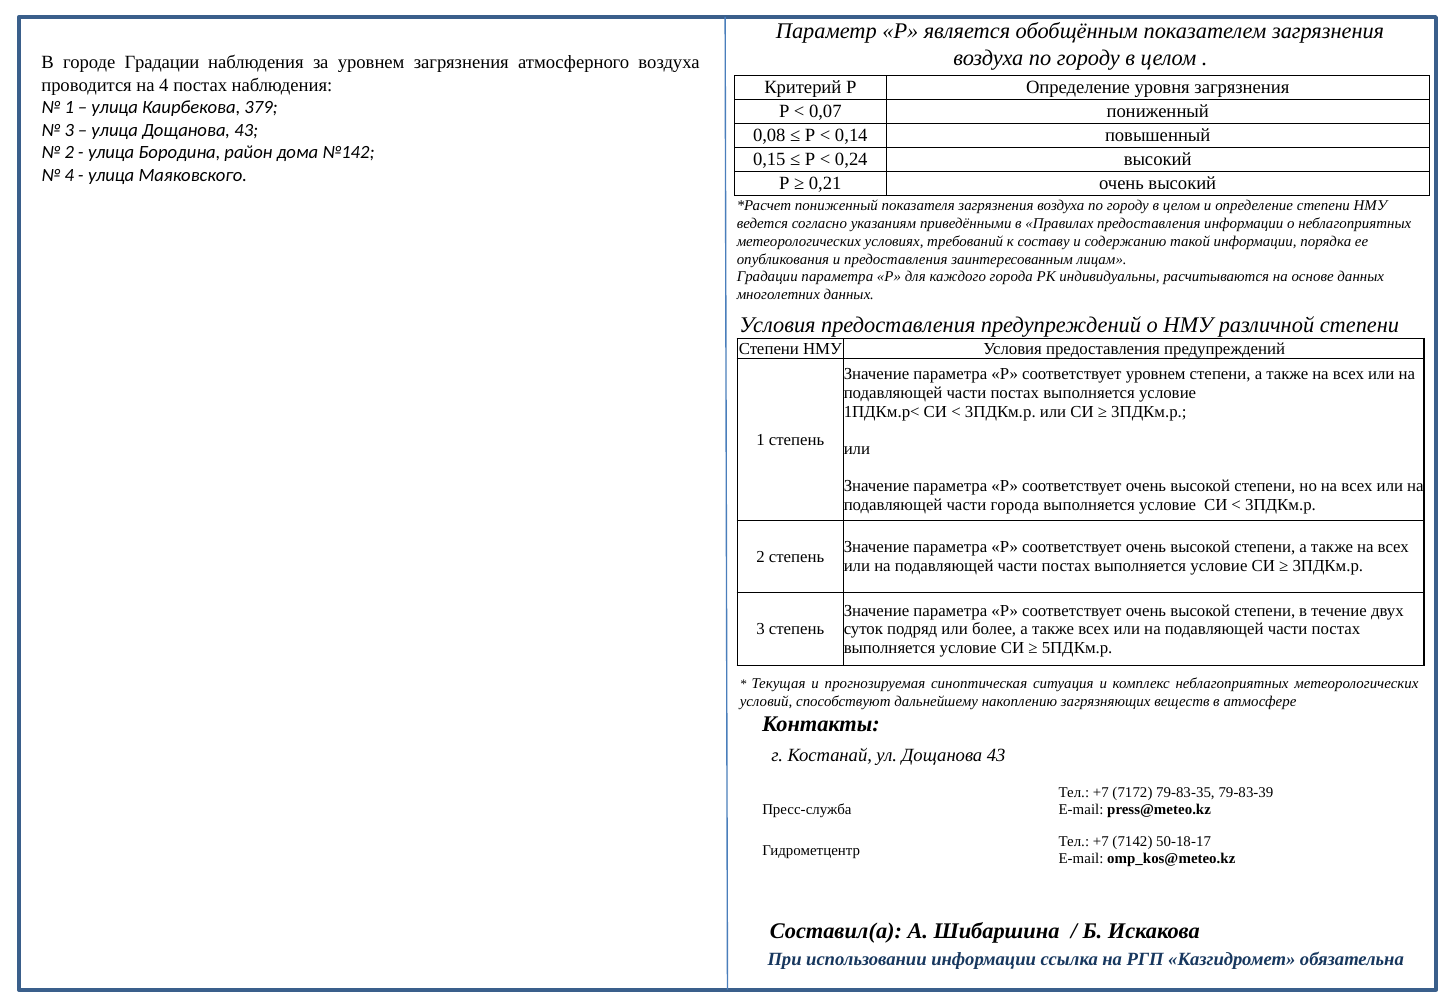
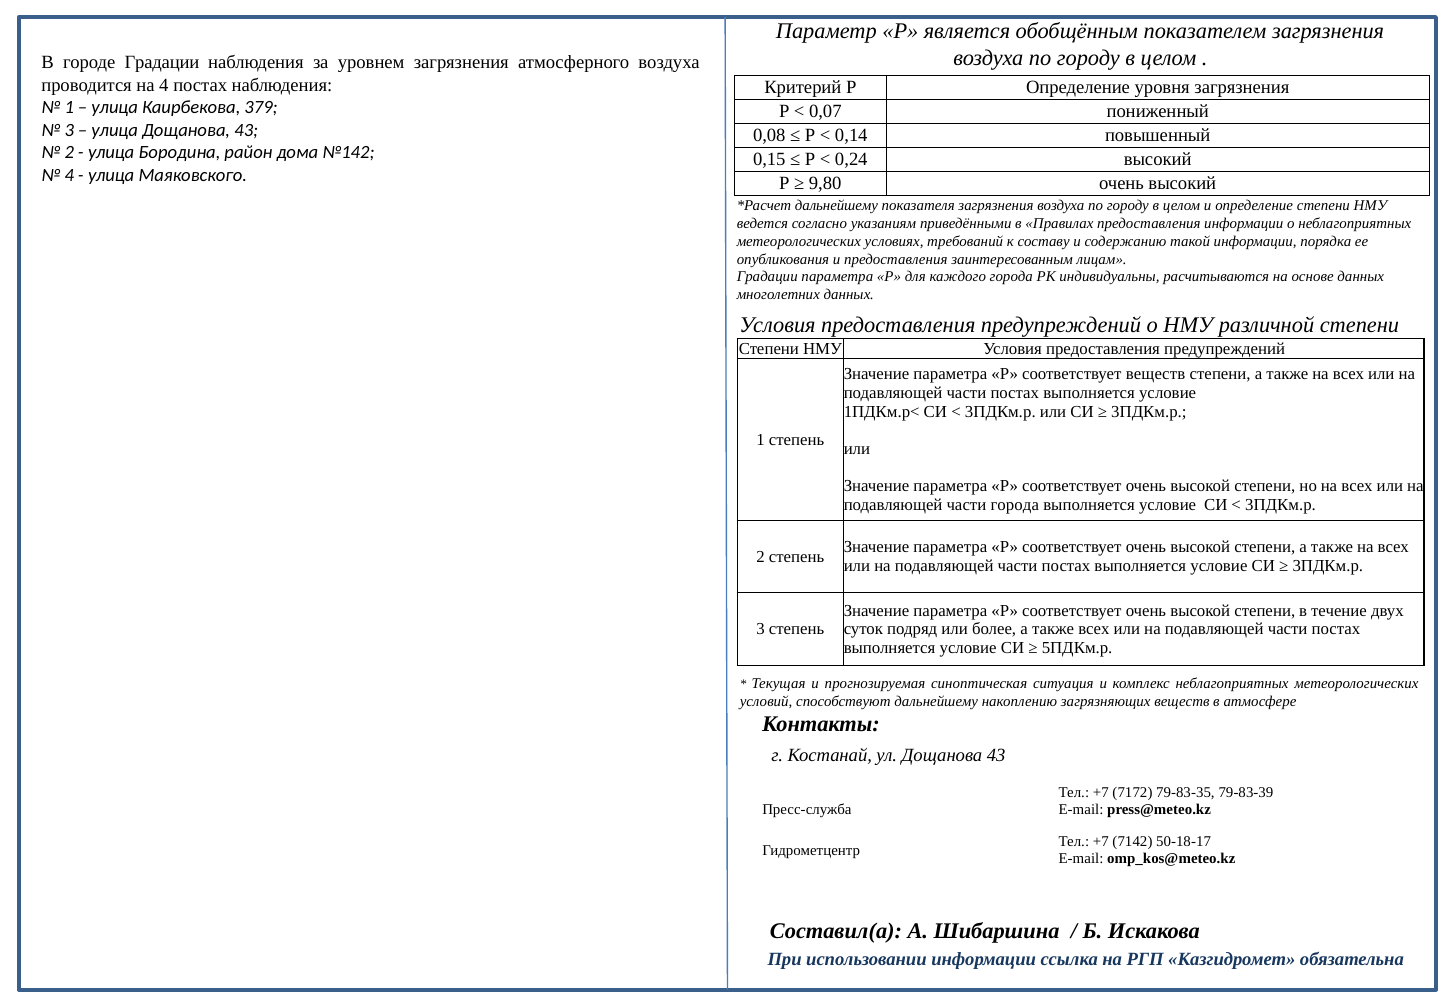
0,21: 0,21 -> 9,80 (825, 183)
пониженный: пониженный -> дальнейшему (836, 206)
соответствует уровнем: уровнем -> веществ (1156, 374)
